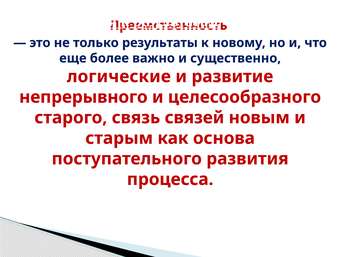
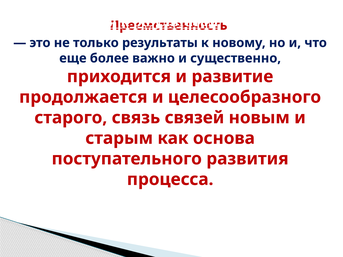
логические: логические -> приходится (119, 77)
непрерывного: непрерывного -> продолжается (83, 97)
